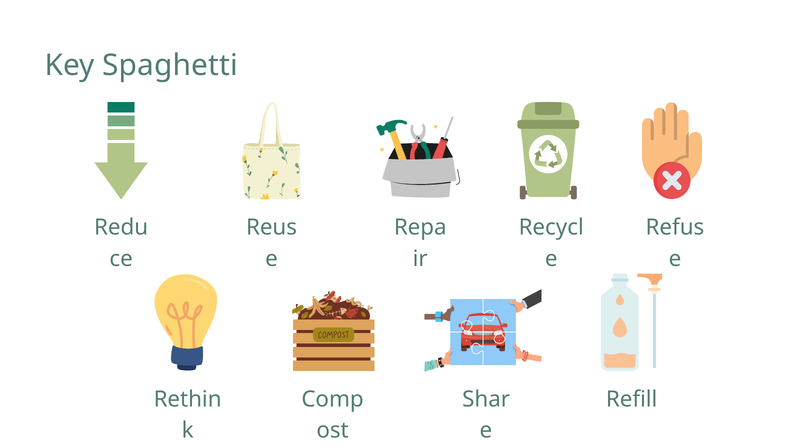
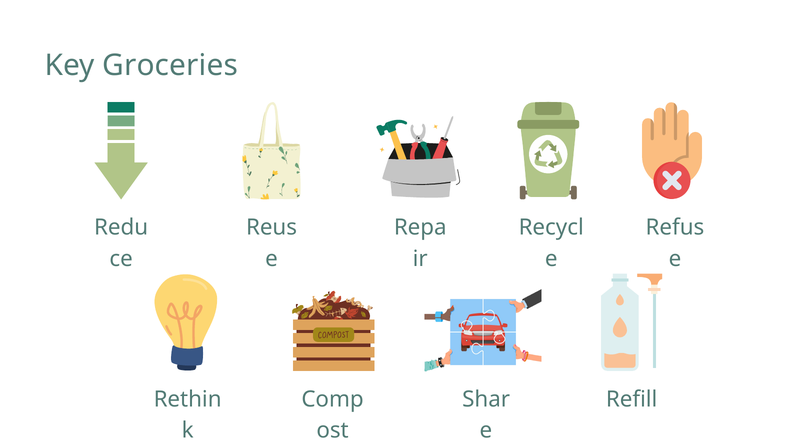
Spaghetti: Spaghetti -> Groceries (170, 65)
